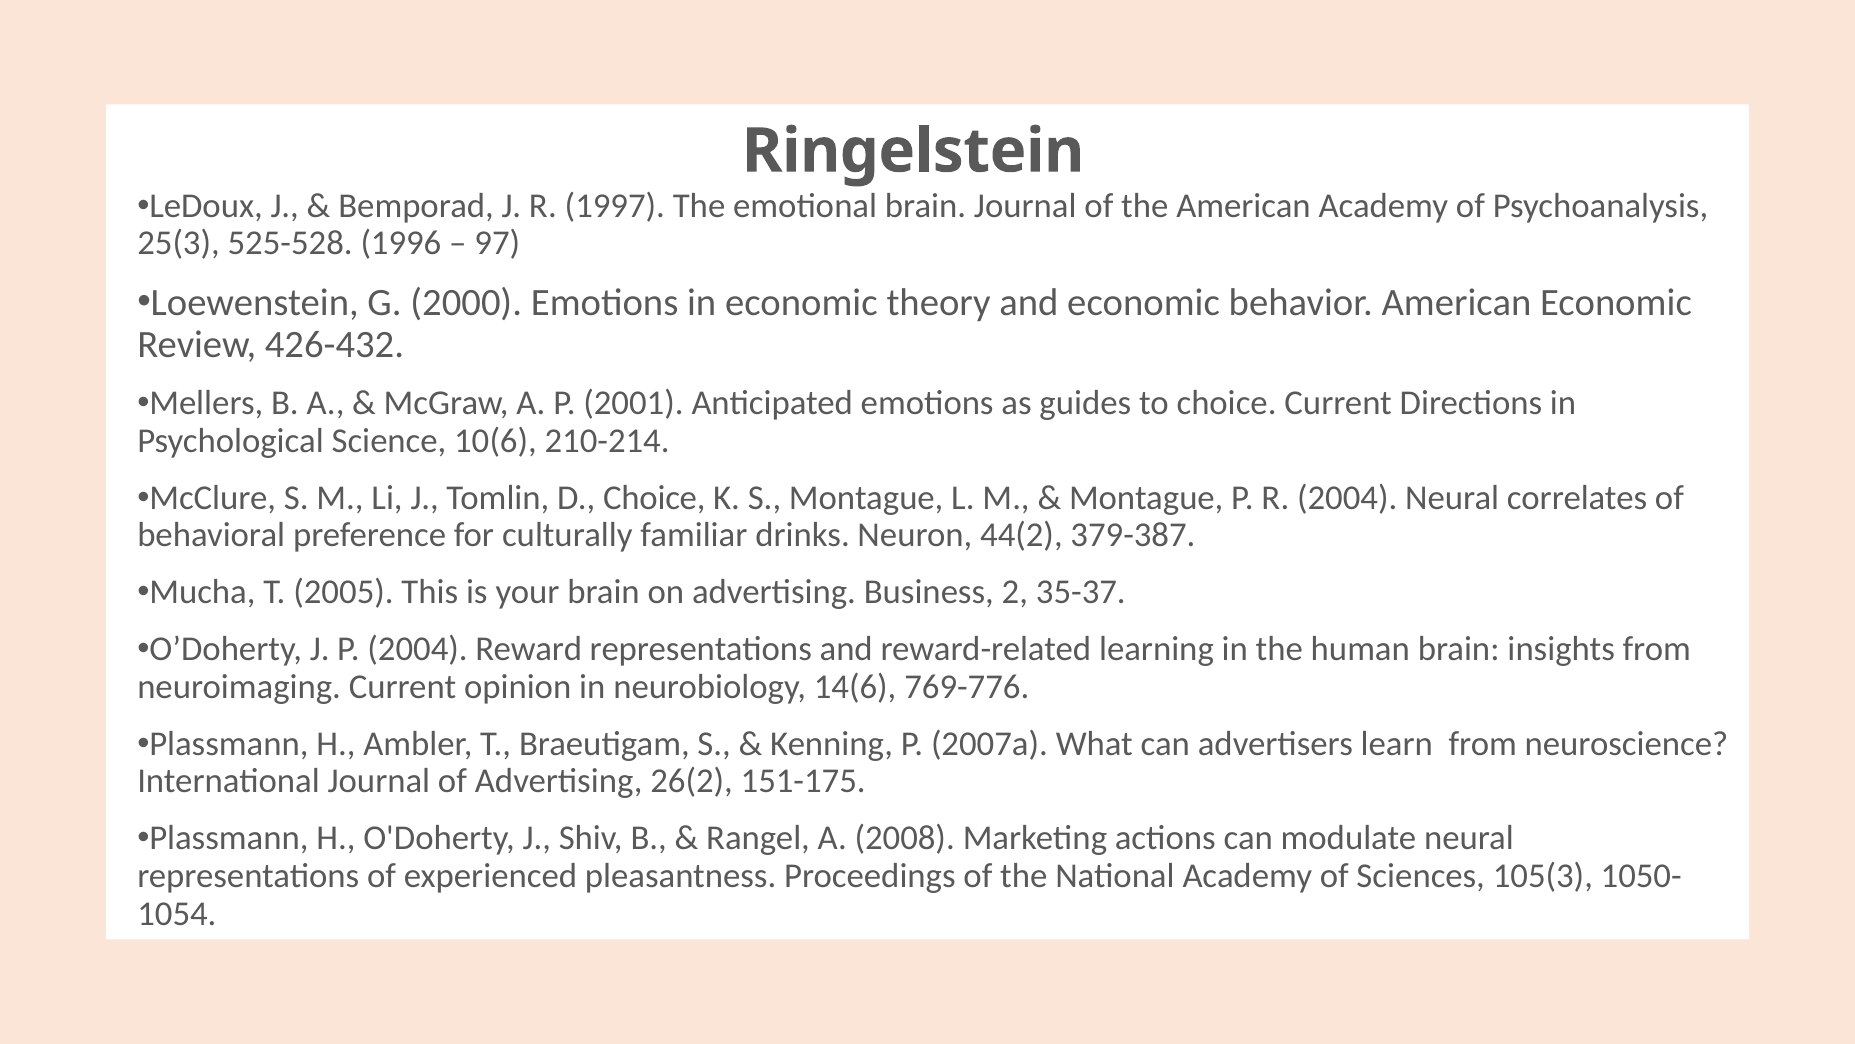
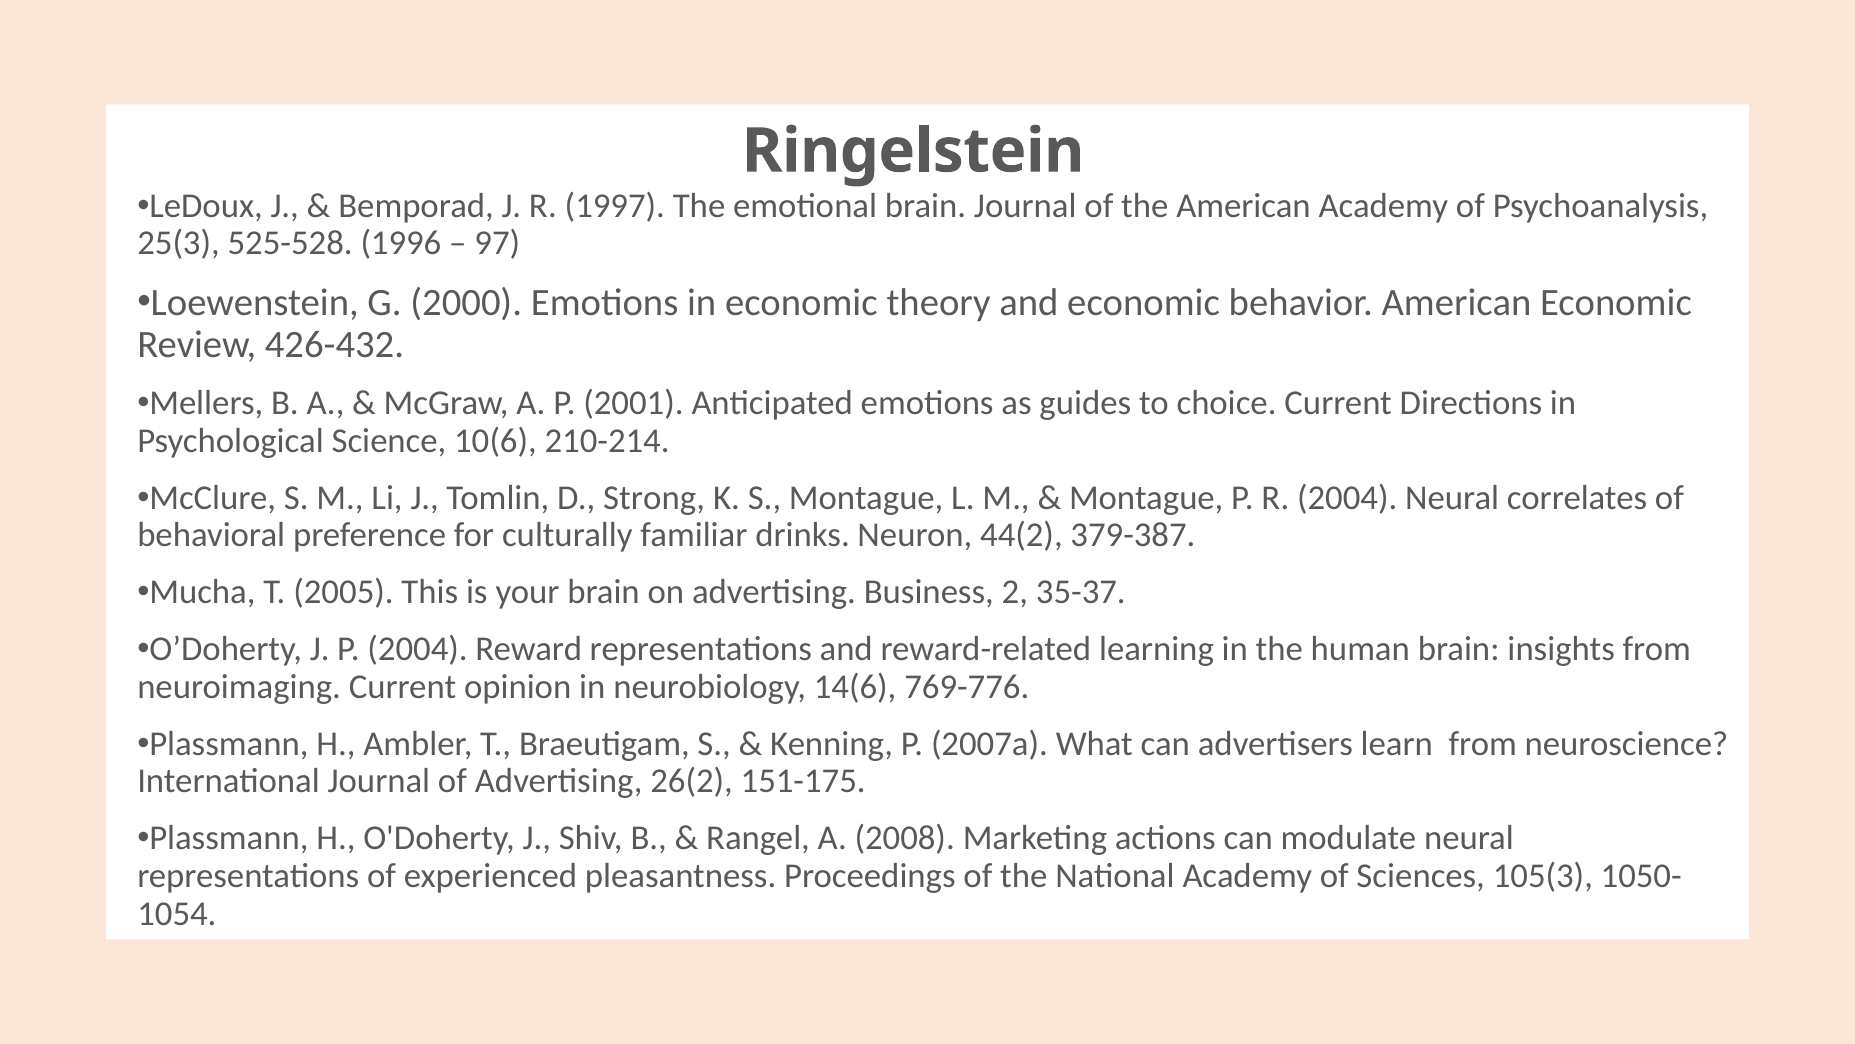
D Choice: Choice -> Strong (654, 498)
